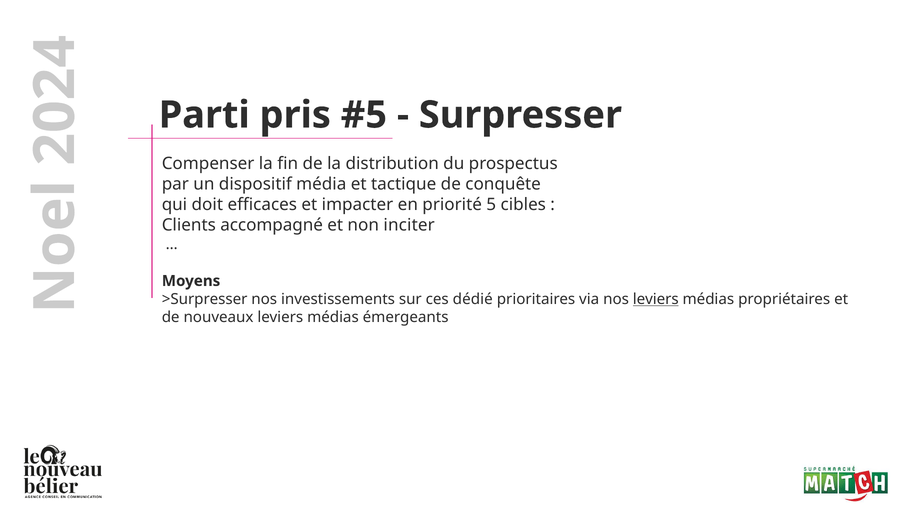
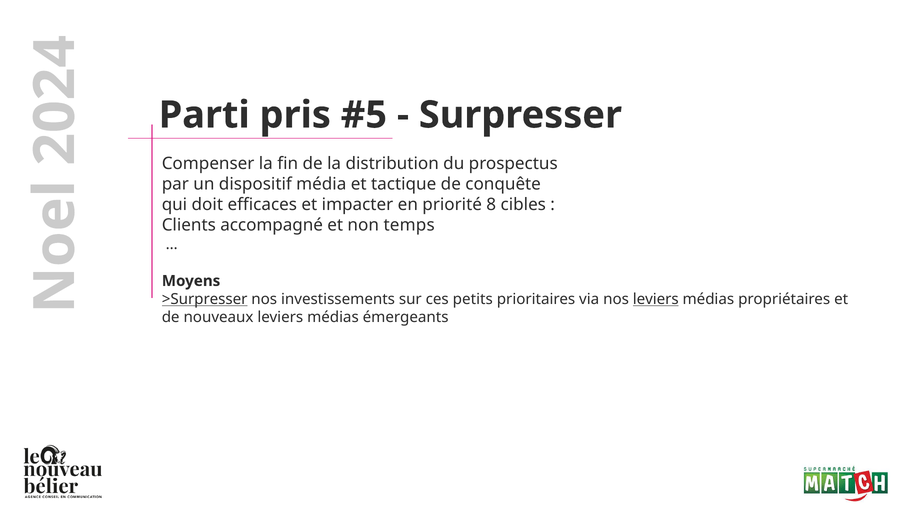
5: 5 -> 8 (491, 205)
inciter: inciter -> temps (409, 225)
>Surpresser underline: none -> present (205, 299)
dédié: dédié -> petits (473, 299)
